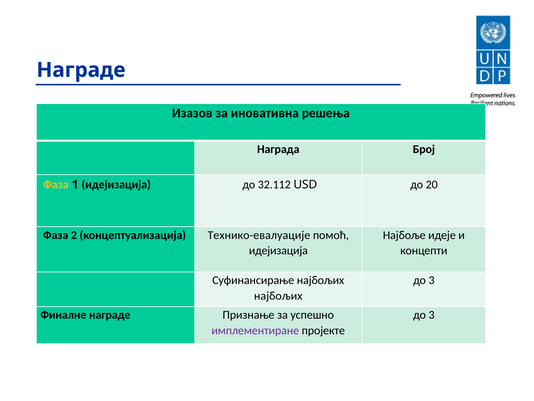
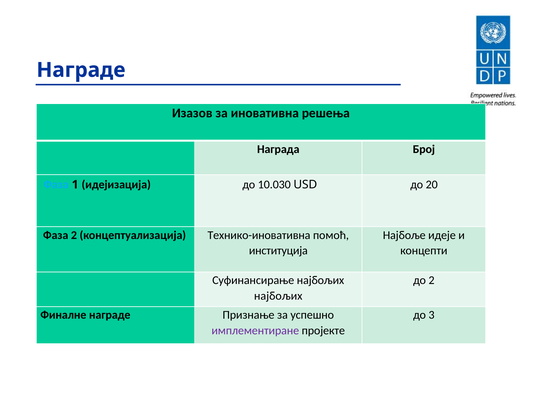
Фаза colour: yellow -> light blue (56, 184)
32.112: 32.112 -> 10.030 (274, 184)
Технико-евалуације: Технико-евалуације -> Технико-иновативна (259, 235)
идејизација: идејизација -> институција (278, 250)
3: 3 -> 2 (432, 280)
